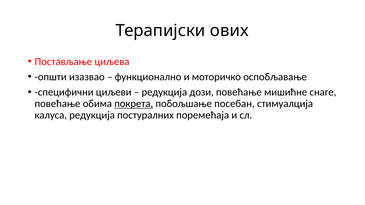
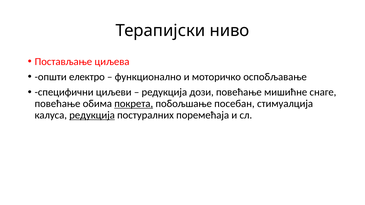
ових: ових -> ниво (229, 31)
изазвао: изазвао -> електро (87, 77)
редукција underline: none -> present (92, 115)
